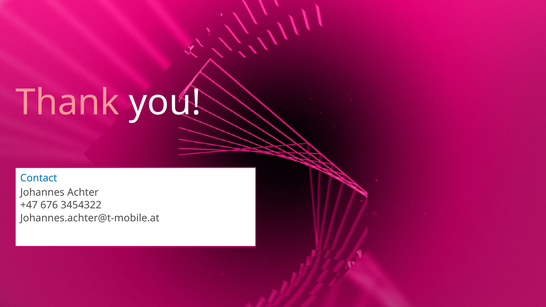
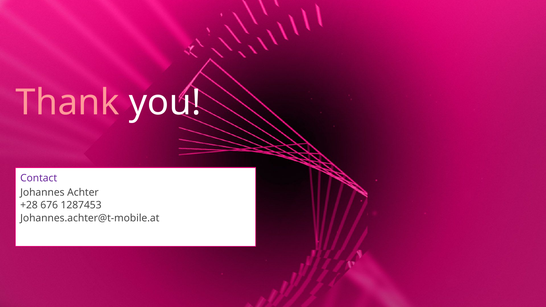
Contact colour: blue -> purple (39, 178)
+47: +47 -> +28 (29, 205)
3454322: 3454322 -> 1287453 (81, 205)
